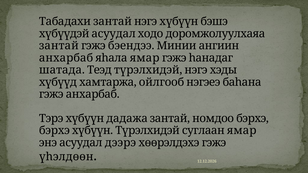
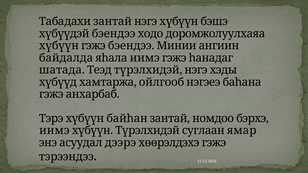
хүбүүдэй асуудал: асуудал -> бэендээ (114, 34)
зантай: зантай -> хүбүүн (59, 46)
анхарбаб: анхарбаб -> байдалда (66, 58)
яһала ямар: ямар -> иимэ (145, 58)
дадажа: дадажа -> байһан (127, 119)
бэрхэ: бэрхэ -> иимэ (54, 131)
үһэлдөөн: үһэлдөөн -> тэрээндээ (66, 157)
